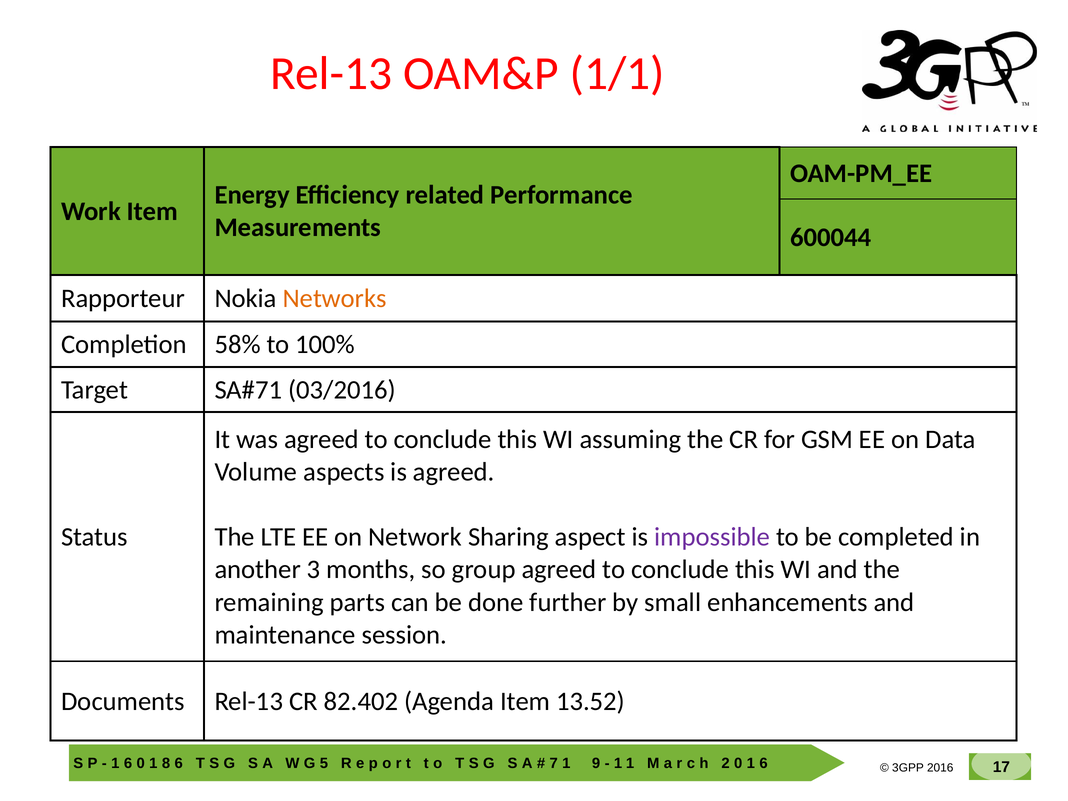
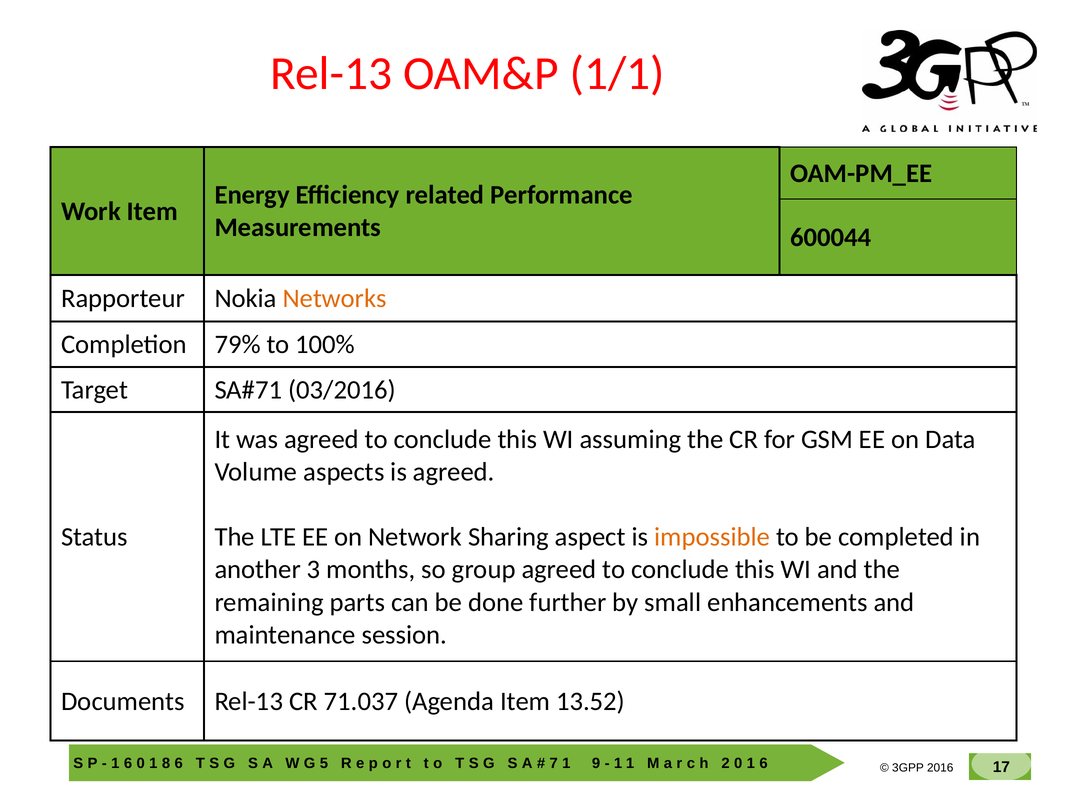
58%: 58% -> 79% (238, 345)
impossible colour: purple -> orange (712, 537)
82.402: 82.402 -> 71.037 (361, 701)
